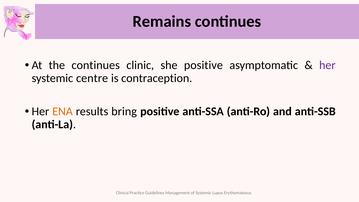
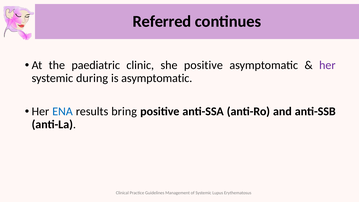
Remains: Remains -> Referred (162, 21)
the continues: continues -> paediatric (96, 65)
centre: centre -> during (92, 78)
is contraception: contraception -> asymptomatic (157, 78)
ENA colour: orange -> blue (63, 111)
